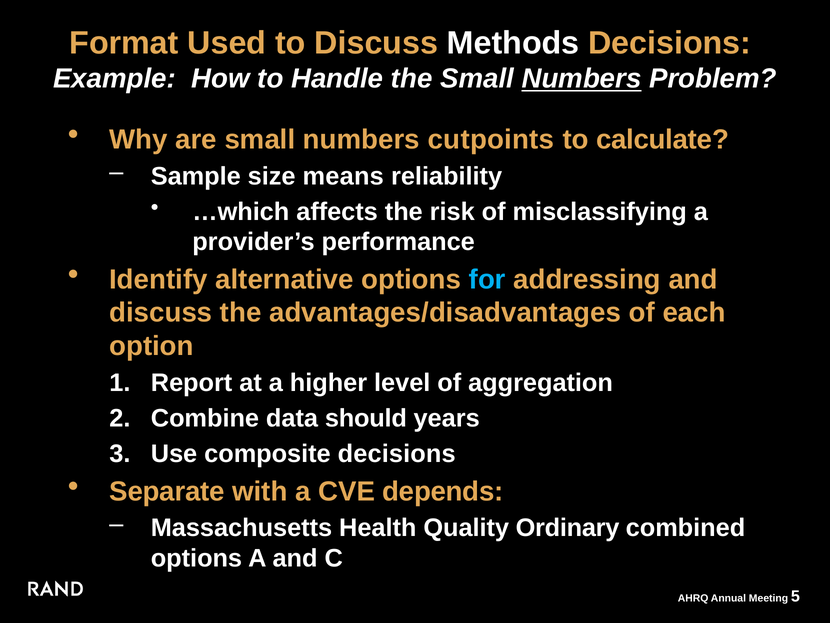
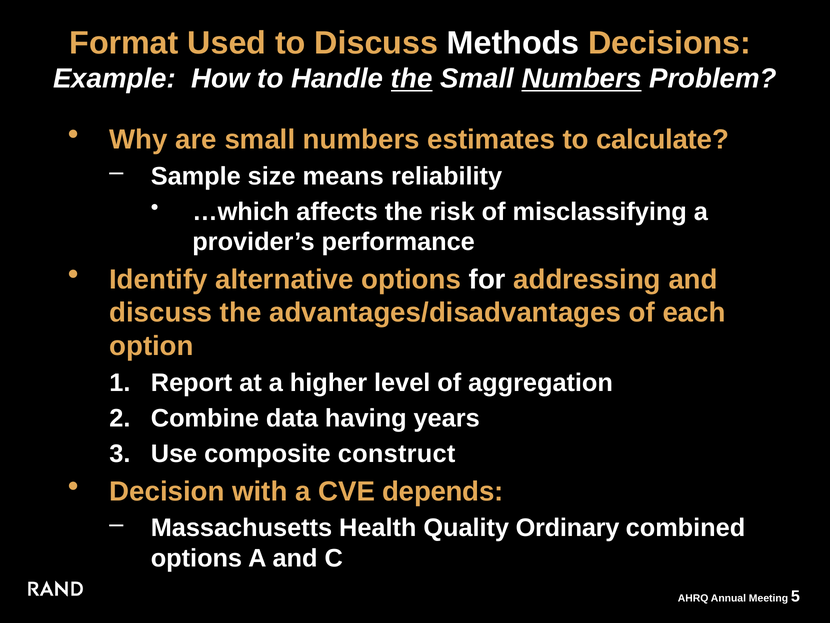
the underline: none -> present (412, 79)
cutpoints: cutpoints -> estimates (491, 139)
for colour: light blue -> white (487, 279)
should: should -> having (366, 418)
composite decisions: decisions -> construct (397, 453)
Separate: Separate -> Decision (167, 491)
